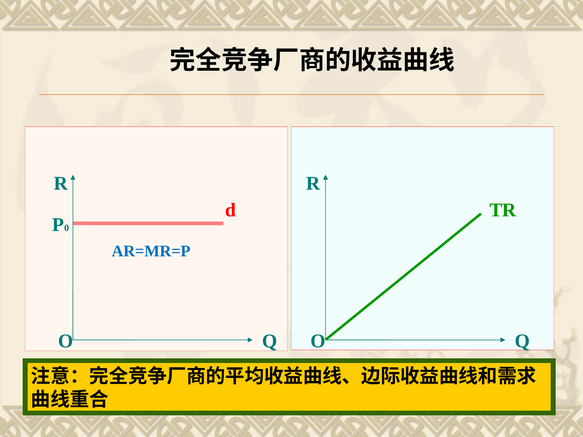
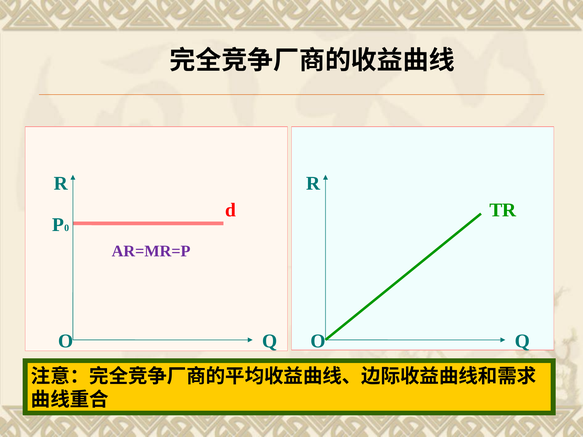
AR=MR=P colour: blue -> purple (151, 251)
